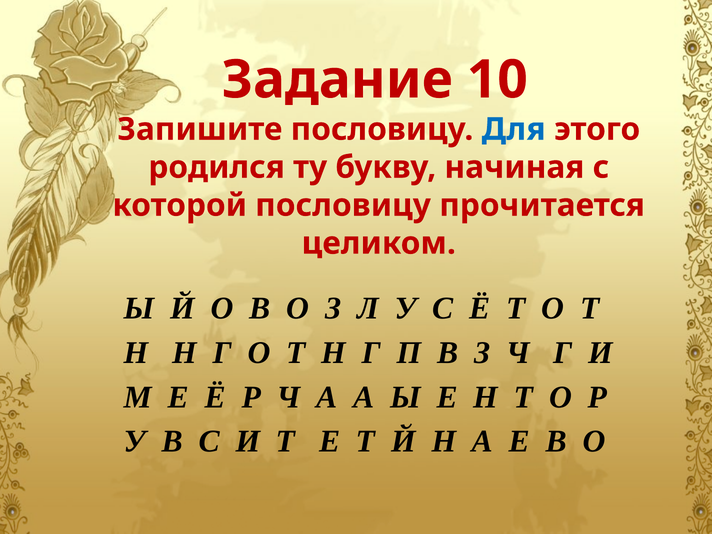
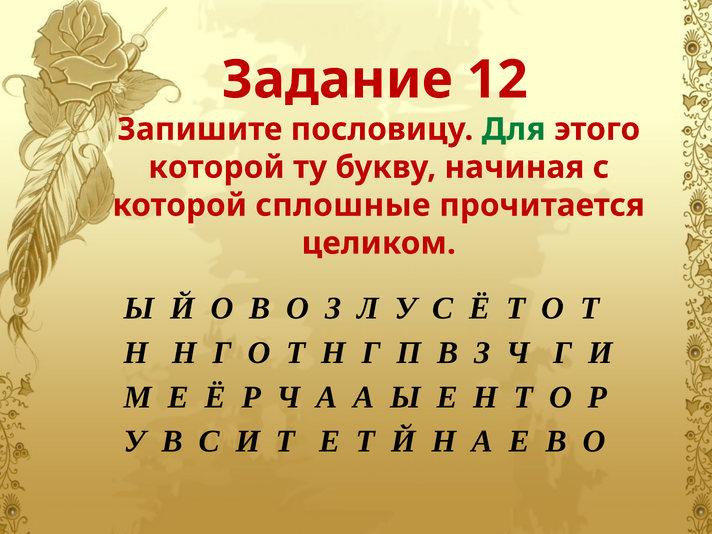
10: 10 -> 12 (497, 80)
Для colour: blue -> green (514, 129)
родился: родился -> которой (217, 167)
которой пословицу: пословицу -> сплошные (343, 205)
